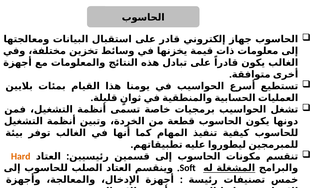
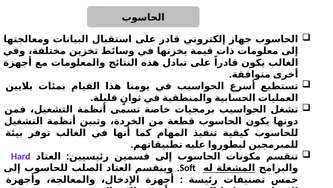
Hard colour: orange -> purple (21, 156)
